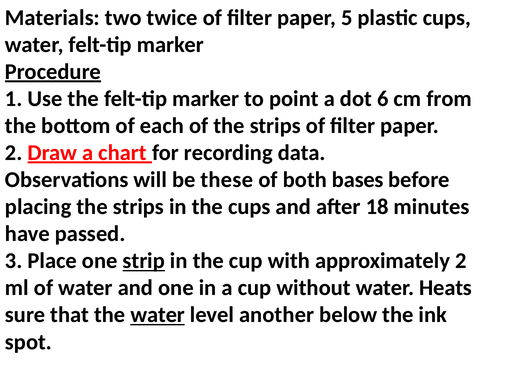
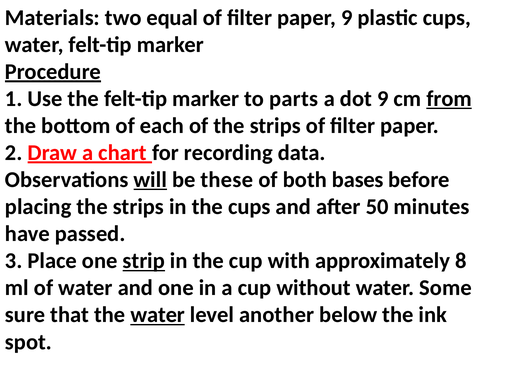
twice: twice -> equal (172, 18)
paper 5: 5 -> 9 (347, 18)
point: point -> parts (294, 99)
dot 6: 6 -> 9 (383, 99)
from underline: none -> present (449, 99)
will underline: none -> present (150, 180)
18: 18 -> 50 (377, 207)
approximately 2: 2 -> 8 (461, 261)
Heats: Heats -> Some (446, 288)
